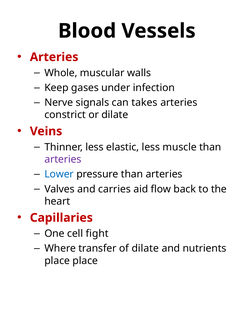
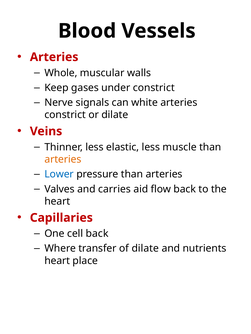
under infection: infection -> constrict (154, 88)
takes: takes -> white (145, 103)
arteries colour: purple -> orange (63, 160)
cell fight: fight -> back (97, 234)
place: place -> heart (57, 261)
